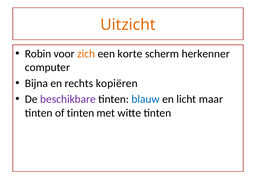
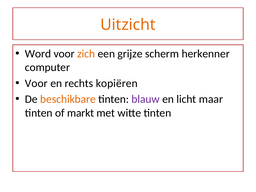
Robin: Robin -> Word (38, 54)
korte: korte -> grijze (130, 54)
Bijna: Bijna -> Voor (36, 83)
beschikbare colour: purple -> orange (68, 99)
blauw colour: blue -> purple (146, 99)
of tinten: tinten -> markt (81, 113)
